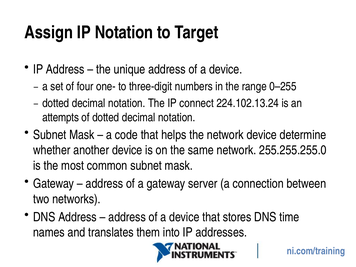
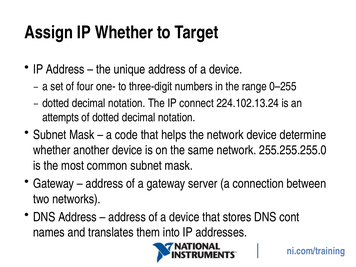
IP Notation: Notation -> Whether (124, 32)
time: time -> cont (289, 217)
